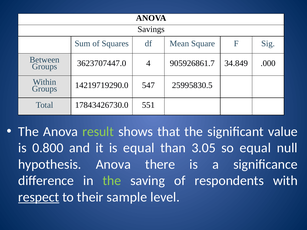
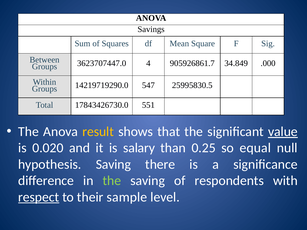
result colour: light green -> yellow (98, 132)
value underline: none -> present (283, 132)
0.800: 0.800 -> 0.020 (48, 148)
is equal: equal -> salary (139, 148)
3.05: 3.05 -> 0.25 (204, 148)
hypothesis Anova: Anova -> Saving (113, 165)
